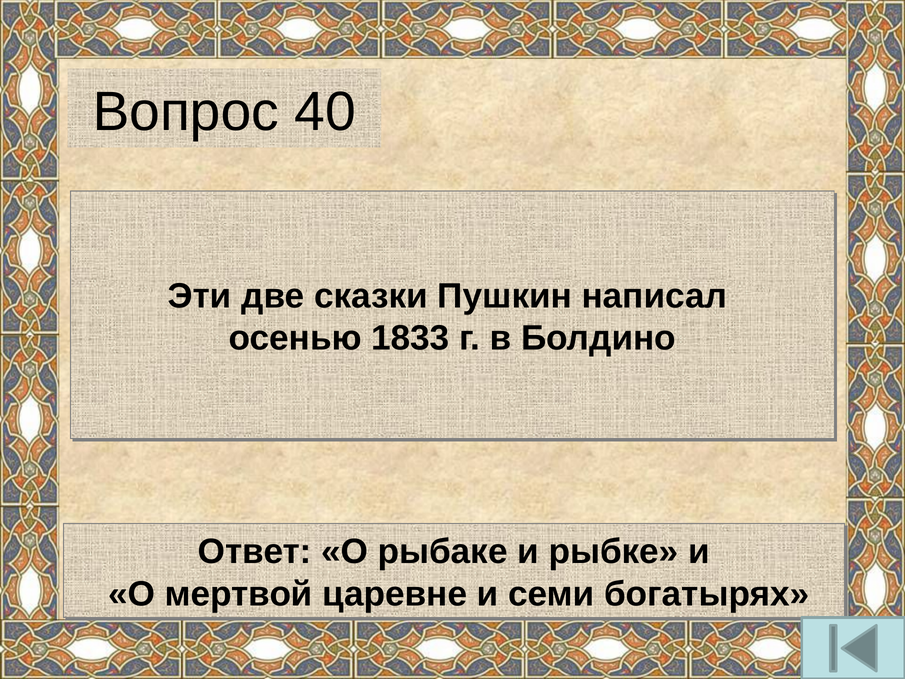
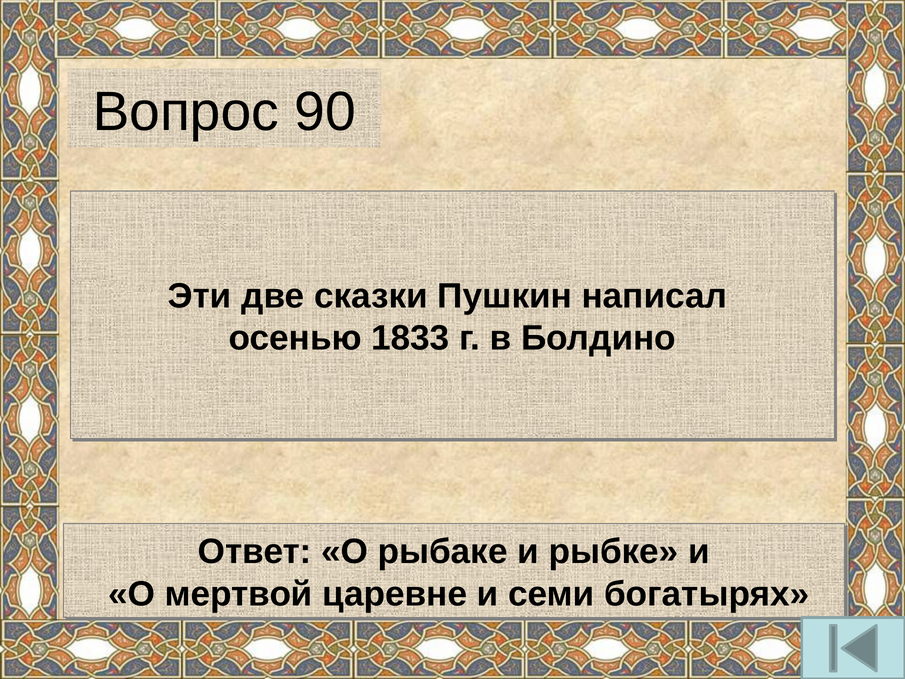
40: 40 -> 90 (325, 112)
